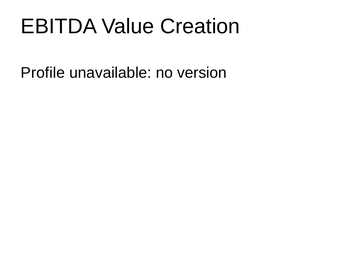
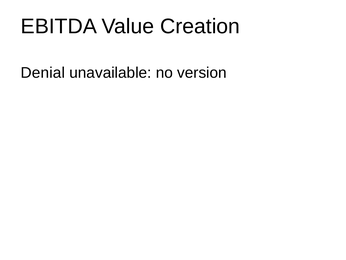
Profile: Profile -> Denial (43, 73)
